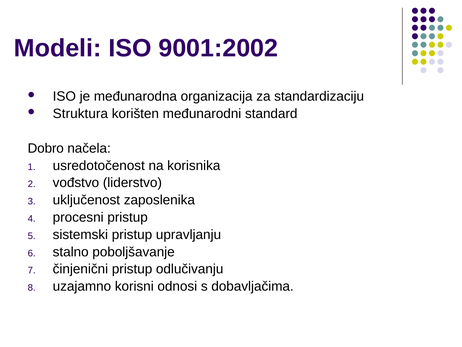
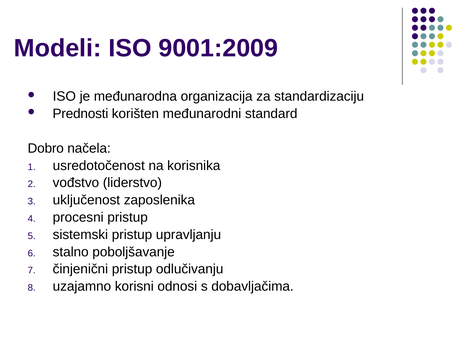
9001:2002: 9001:2002 -> 9001:2009 (218, 48)
Struktura: Struktura -> Prednosti (80, 114)
